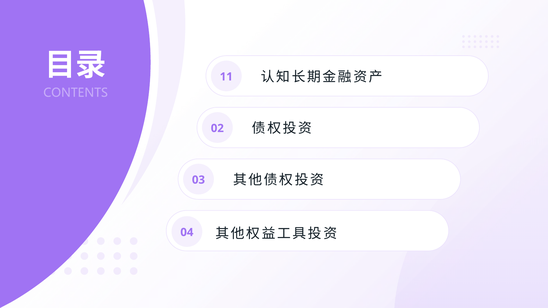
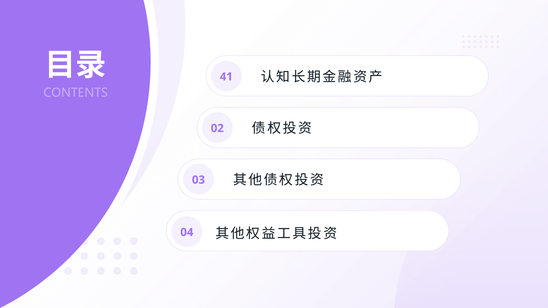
11: 11 -> 41 (226, 77)
